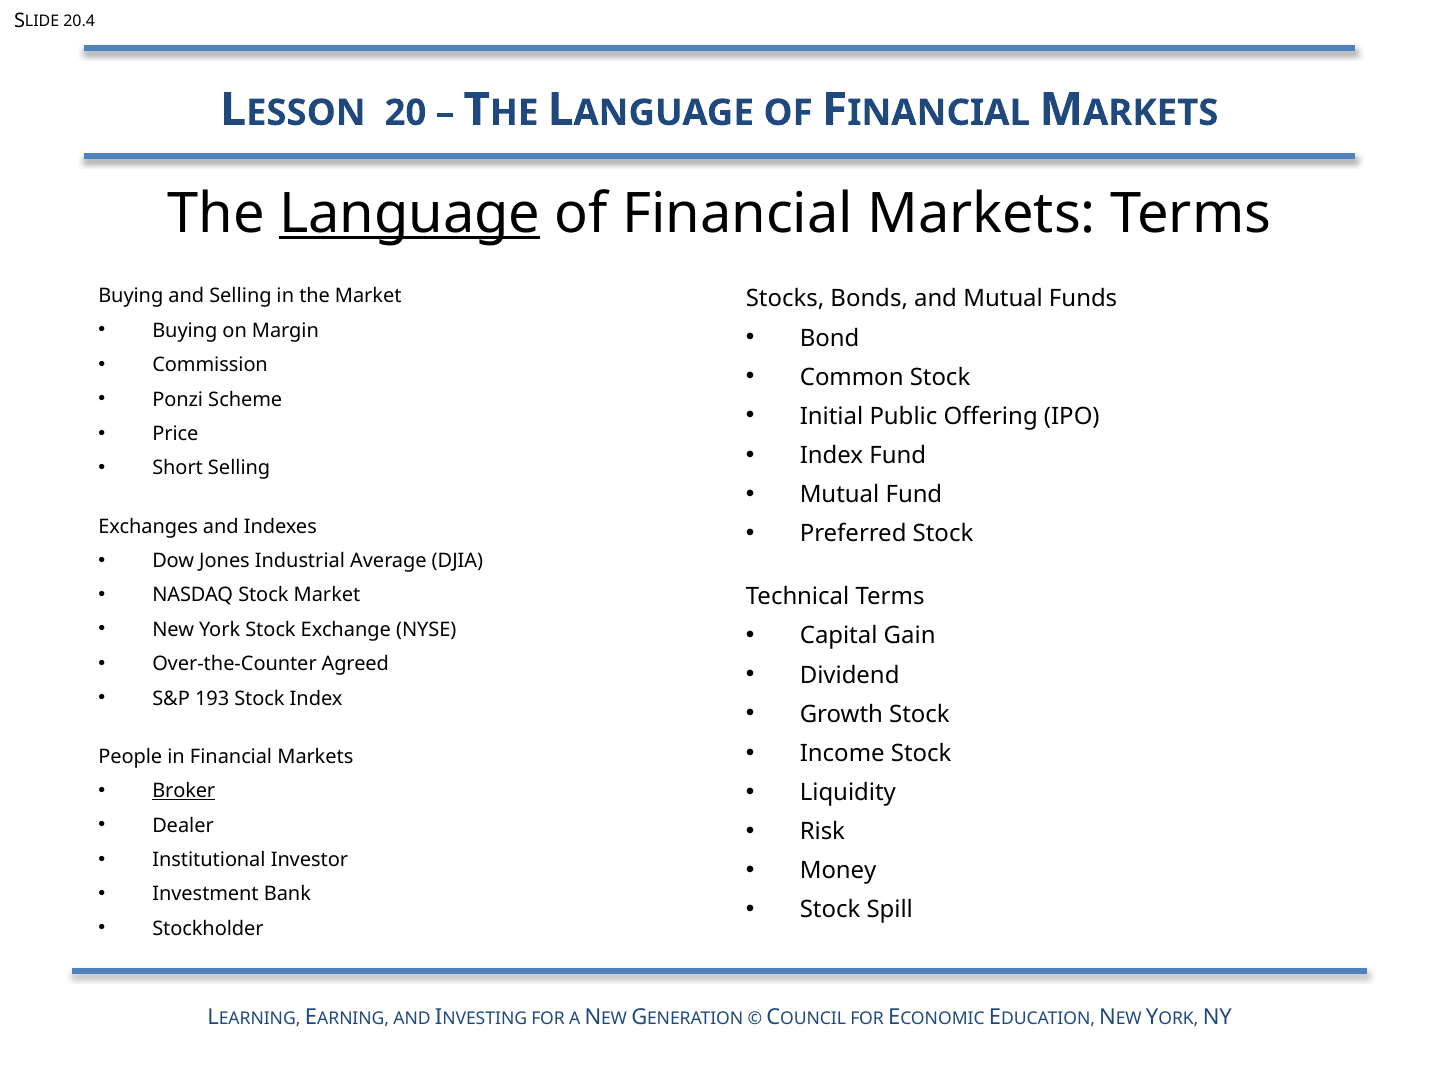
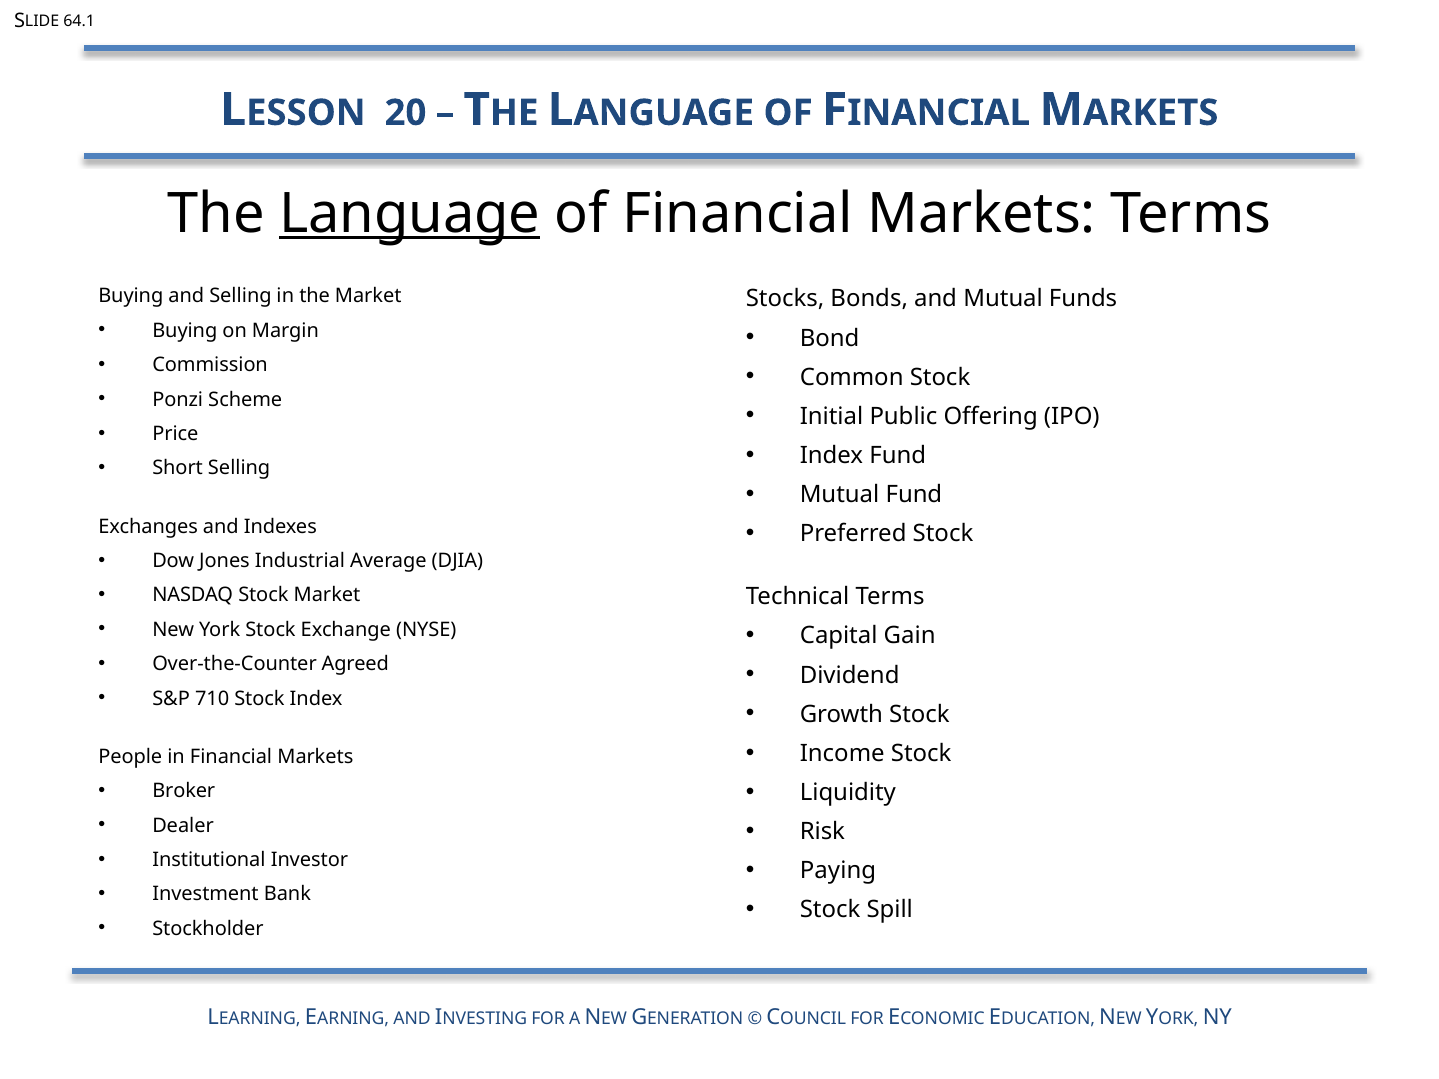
20.4: 20.4 -> 64.1 (79, 22)
193: 193 -> 710 (212, 699)
Broker underline: present -> none (184, 791)
Money: Money -> Paying (838, 871)
